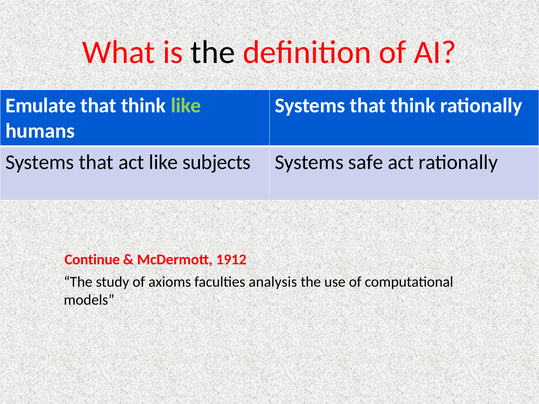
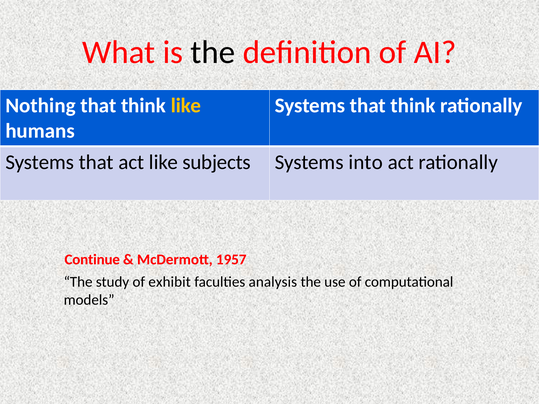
Emulate: Emulate -> Nothing (41, 106)
like colour: light green -> yellow (186, 106)
safe: safe -> into (366, 162)
1912: 1912 -> 1957 (231, 260)
axioms: axioms -> exhibit (170, 282)
